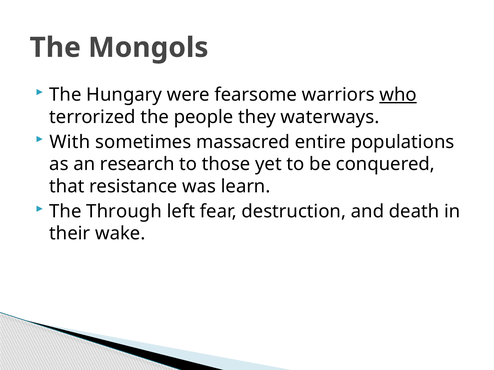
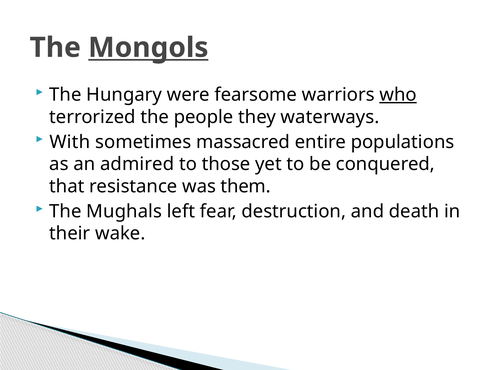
Mongols underline: none -> present (148, 48)
research: research -> admired (137, 164)
learn: learn -> them (246, 187)
Through: Through -> Mughals (124, 212)
